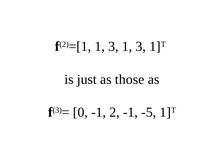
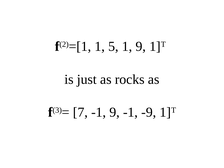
f(2)=[1 1 3: 3 -> 5 (113, 46)
3: 3 -> 9 (141, 46)
those: those -> rocks (130, 79)
0: 0 -> 7 (80, 112)
-1 2: 2 -> 9 (115, 112)
-5: -5 -> -9 (149, 112)
